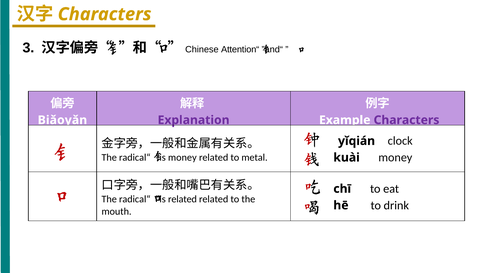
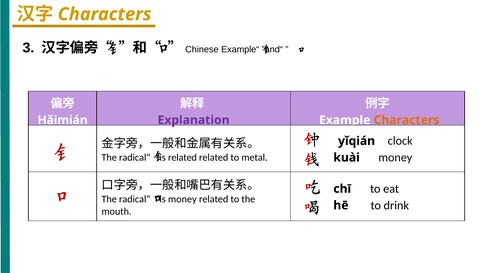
Attention“: Attention“ -> Example“ (240, 49)
Biǎoyǎn: Biǎoyǎn -> Hǎimián (63, 120)
Characters colour: purple -> orange (407, 120)
money: money -> related (182, 158)
related: related -> money (182, 199)
